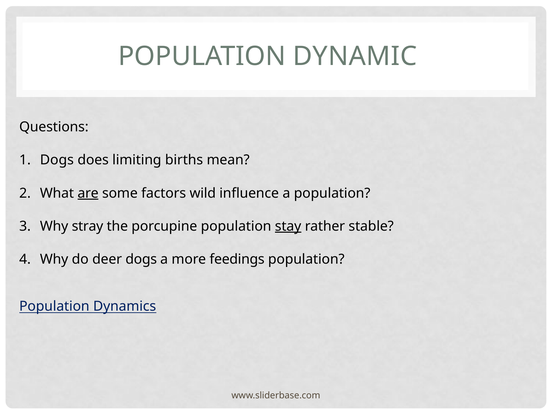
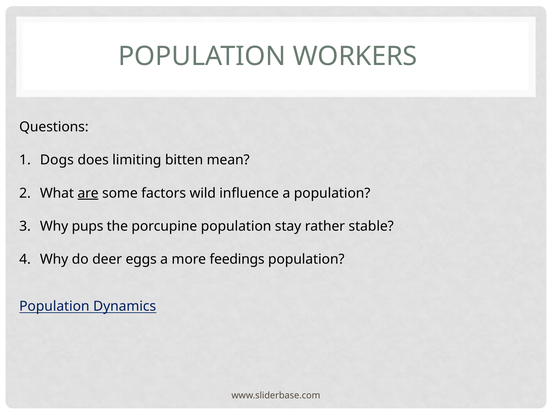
DYNAMIC: DYNAMIC -> WORKERS (355, 56)
births: births -> bitten (184, 160)
stray: stray -> pups (88, 226)
stay underline: present -> none (288, 226)
deer dogs: dogs -> eggs (141, 259)
